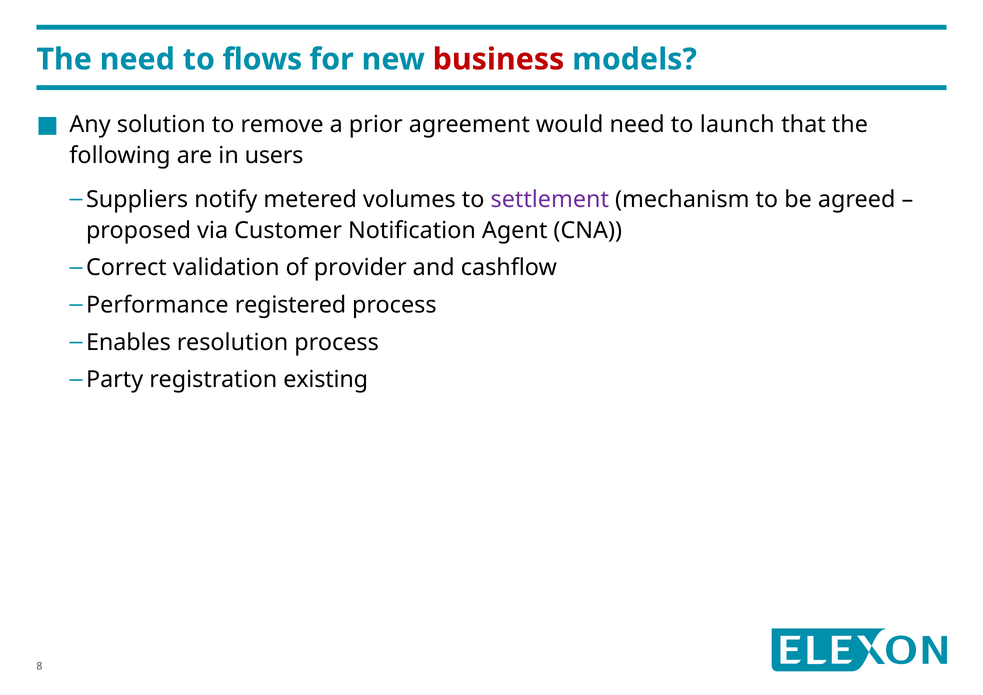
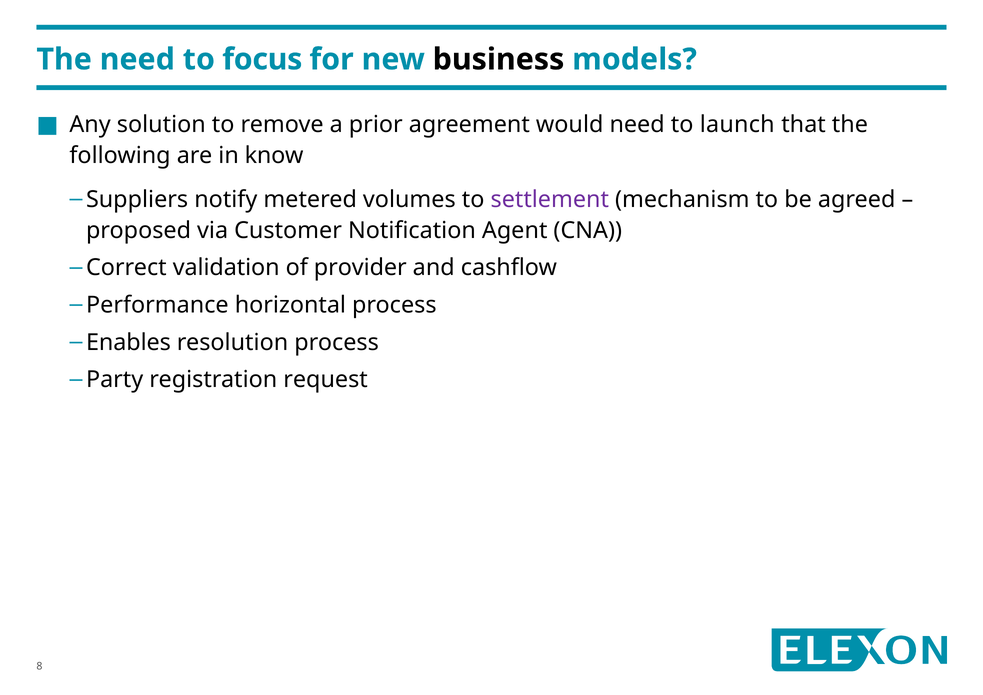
flows: flows -> focus (262, 59)
business colour: red -> black (499, 59)
users: users -> know (274, 155)
registered: registered -> horizontal (290, 305)
existing: existing -> request (326, 380)
